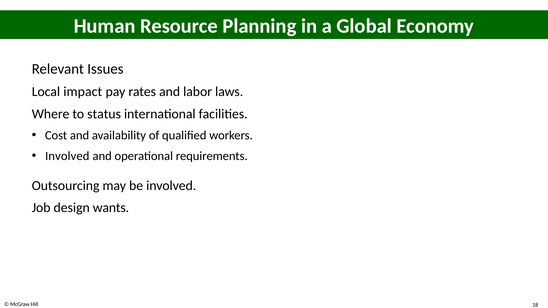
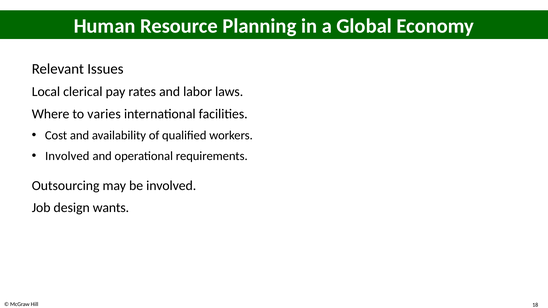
impact: impact -> clerical (83, 92)
status: status -> varies (104, 114)
